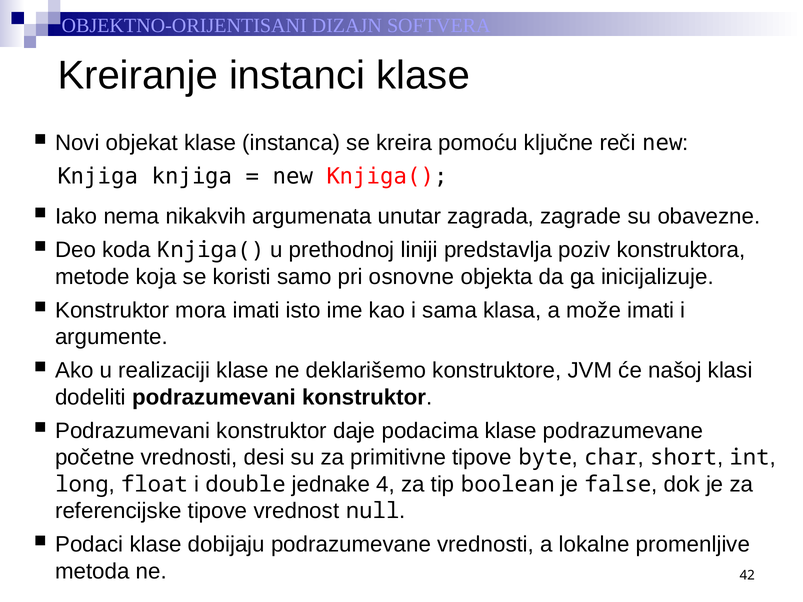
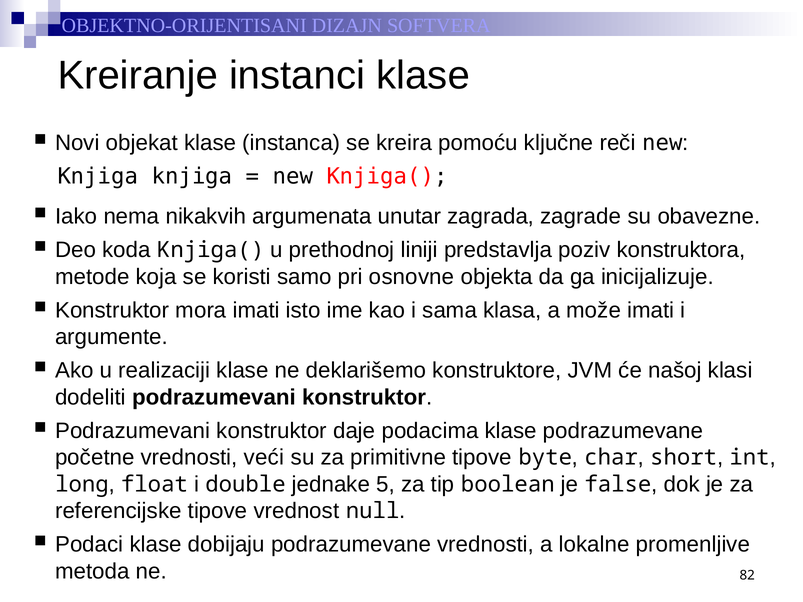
desi: desi -> veći (264, 458)
4: 4 -> 5 (386, 484)
42: 42 -> 82 (747, 576)
